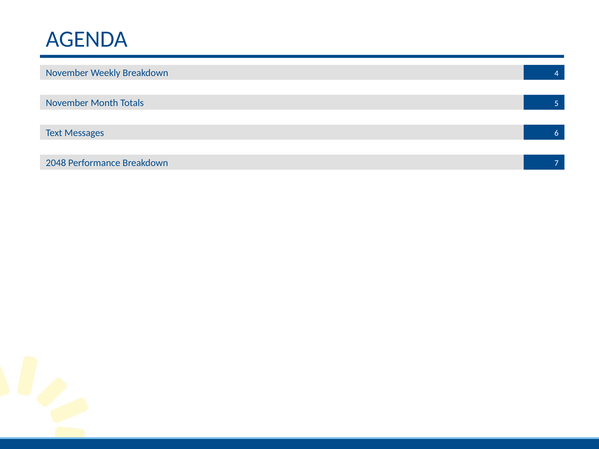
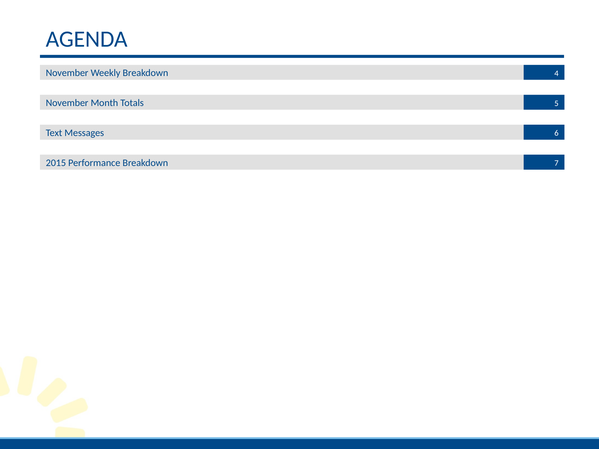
2048: 2048 -> 2015 (56, 163)
